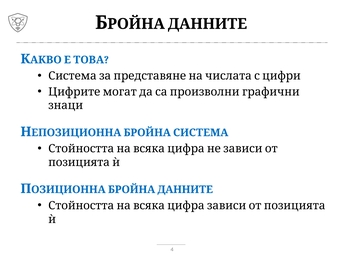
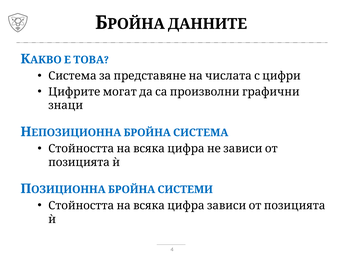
БРОЙНА ДАННИТЕ: ДАННИТЕ -> СИСТЕМИ (185, 190)
